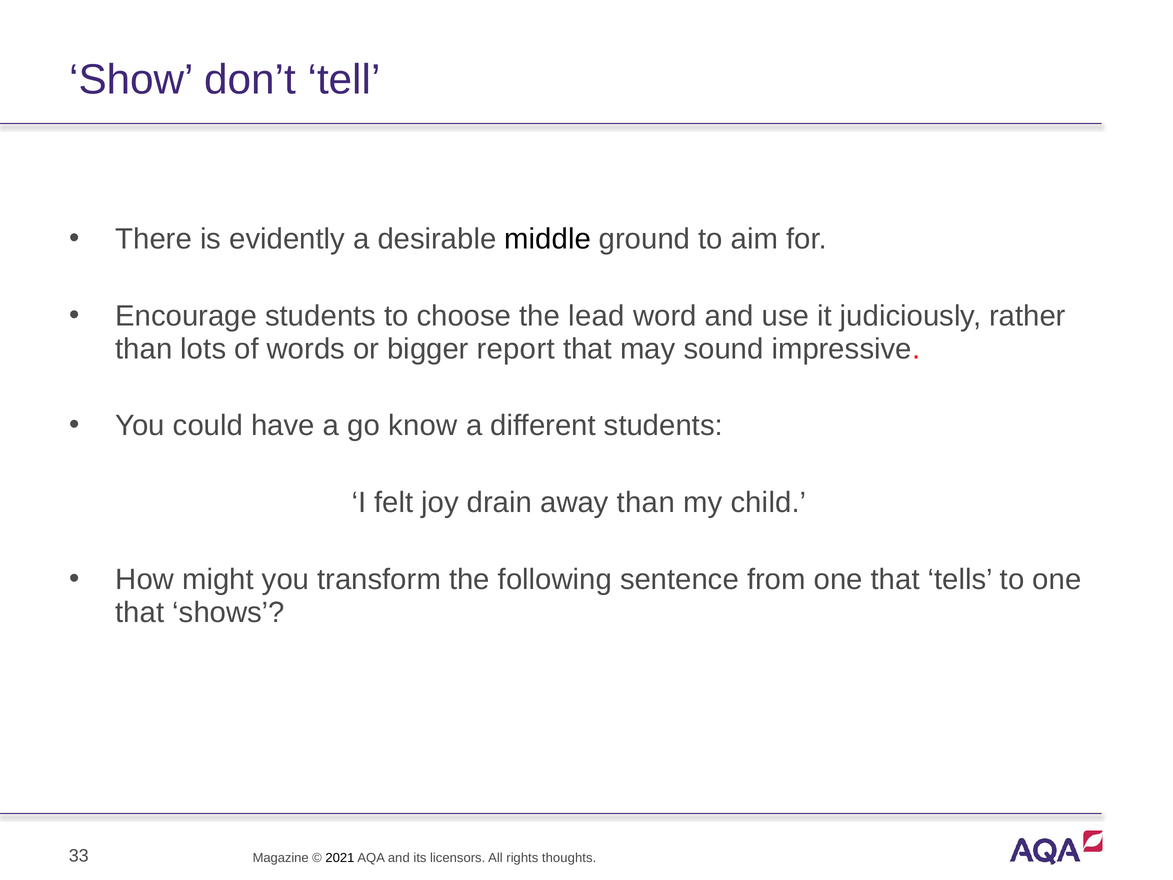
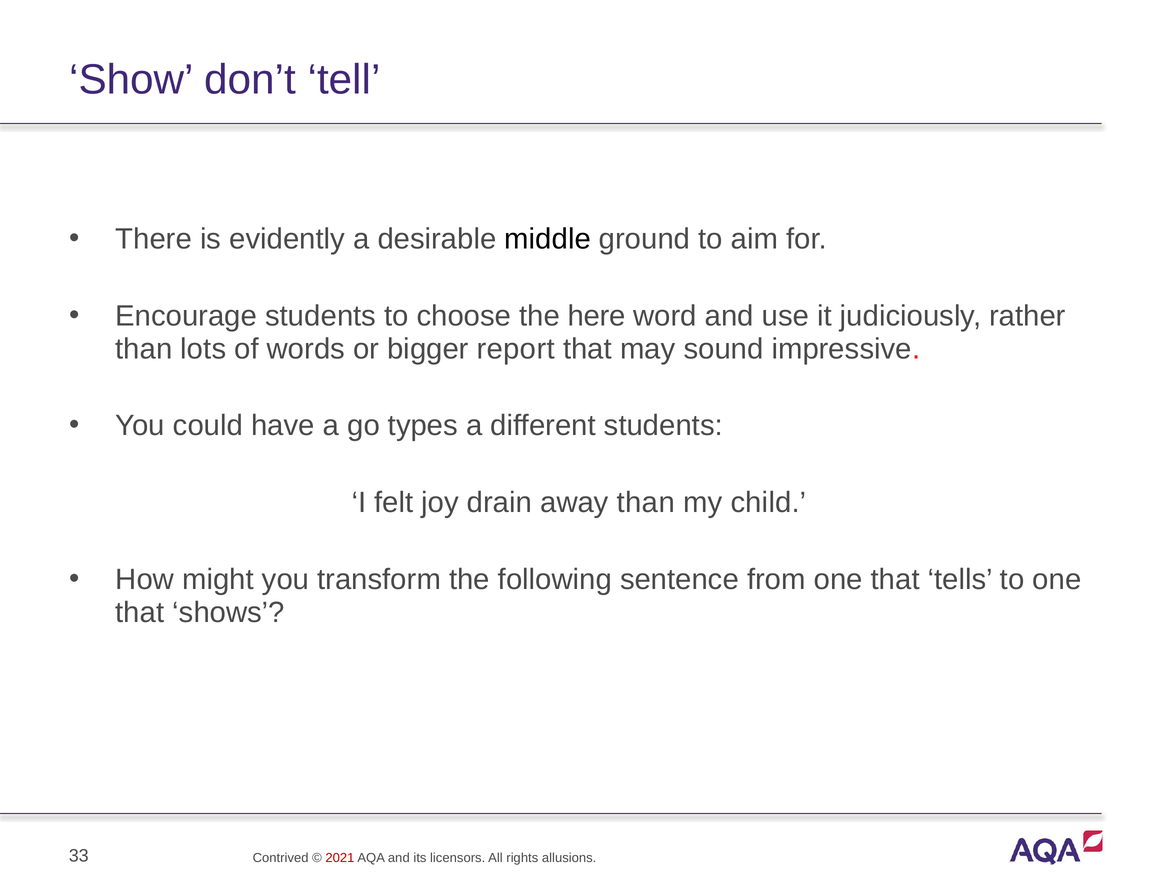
lead: lead -> here (597, 316)
know: know -> types (423, 426)
Magazine: Magazine -> Contrived (281, 857)
2021 colour: black -> red (340, 857)
thoughts: thoughts -> allusions (569, 857)
